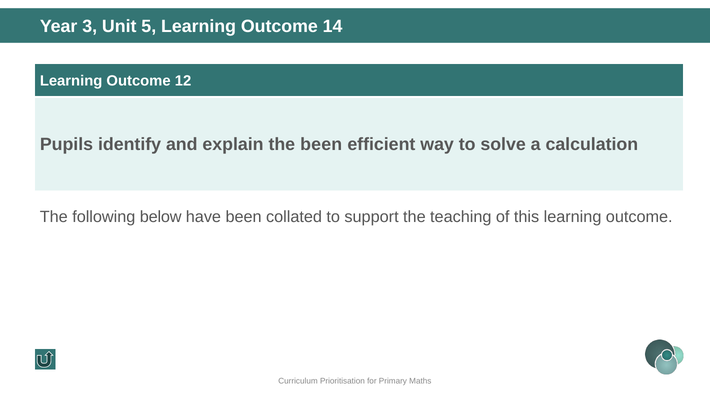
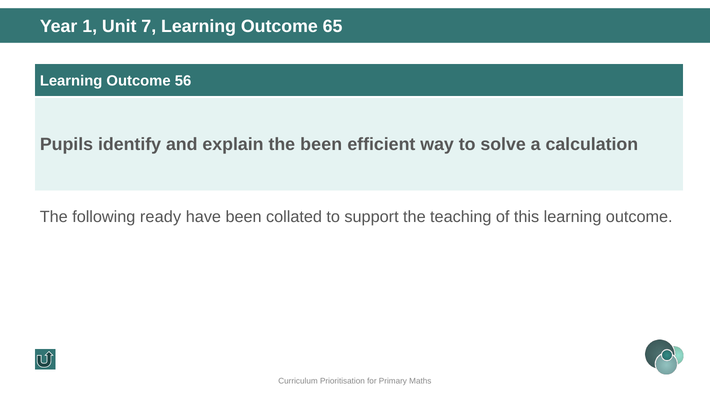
3: 3 -> 1 (90, 26)
5: 5 -> 7 (149, 26)
14: 14 -> 65 (333, 26)
12: 12 -> 56 (183, 81)
below: below -> ready (161, 217)
